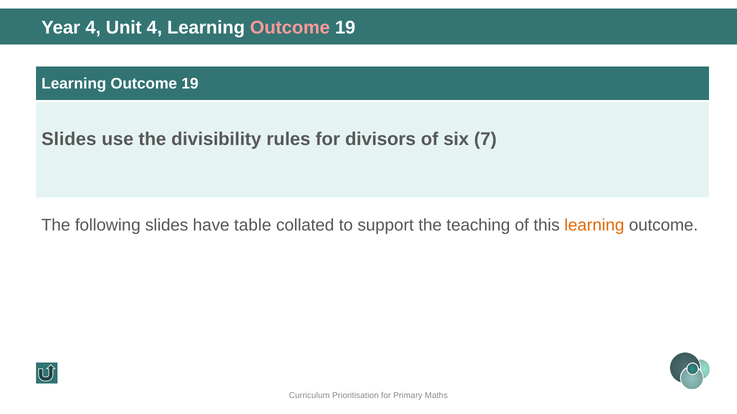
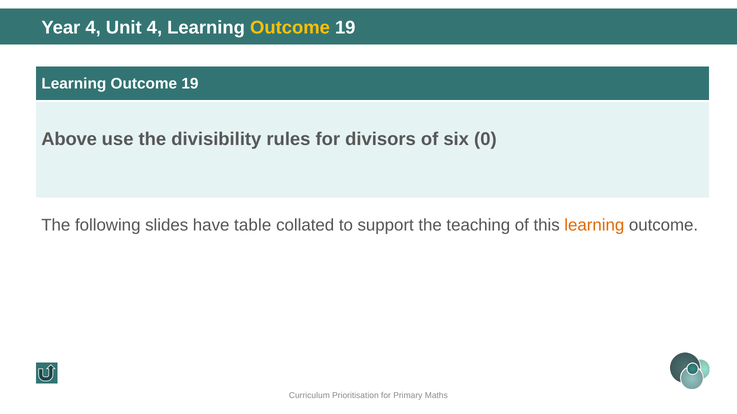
Outcome colour: pink -> yellow (290, 27)
Slides: Slides -> Above (69, 140)
7: 7 -> 0 (485, 140)
